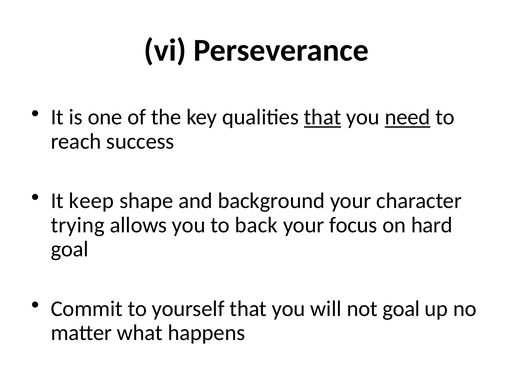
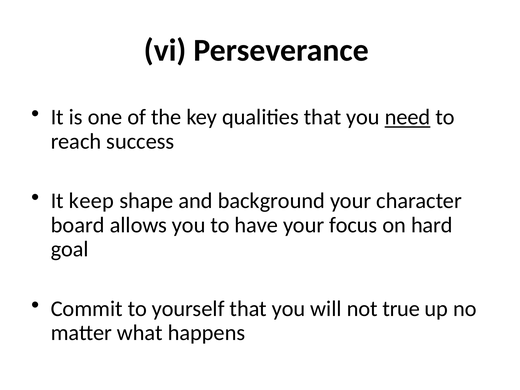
that underline: present -> none (323, 117)
trying: trying -> board (78, 225)
back: back -> have (256, 225)
not goal: goal -> true (401, 309)
